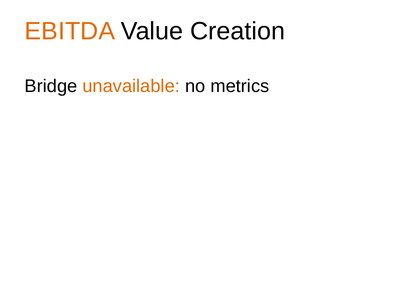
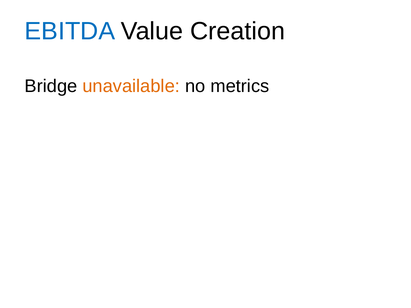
EBITDA colour: orange -> blue (70, 31)
